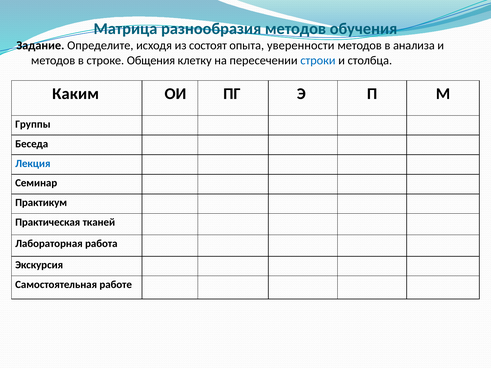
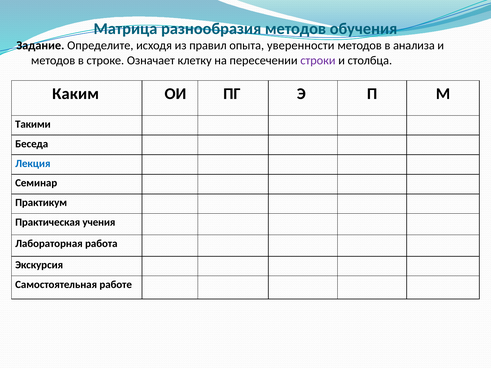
состоят: состоят -> правил (208, 46)
Общения: Общения -> Означает (151, 60)
строки colour: blue -> purple (318, 60)
Группы: Группы -> Такими (33, 124)
тканей: тканей -> учения (99, 222)
